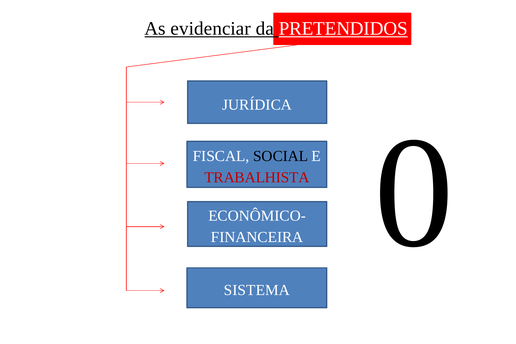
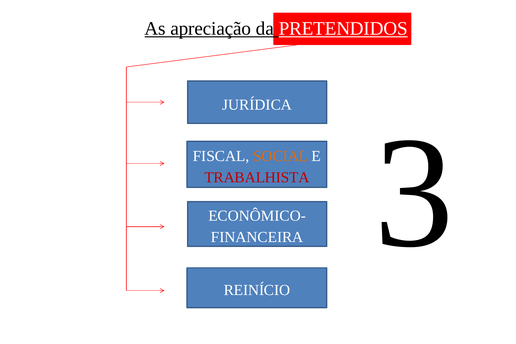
evidenciar: evidenciar -> apreciação (211, 28)
SOCIAL colour: black -> orange (281, 156)
0: 0 -> 3 (414, 193)
SISTEMA: SISTEMA -> REINÍCIO (257, 290)
